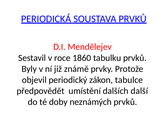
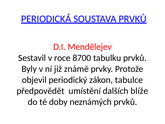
1860: 1860 -> 8700 (82, 58)
další: další -> blíže (139, 91)
